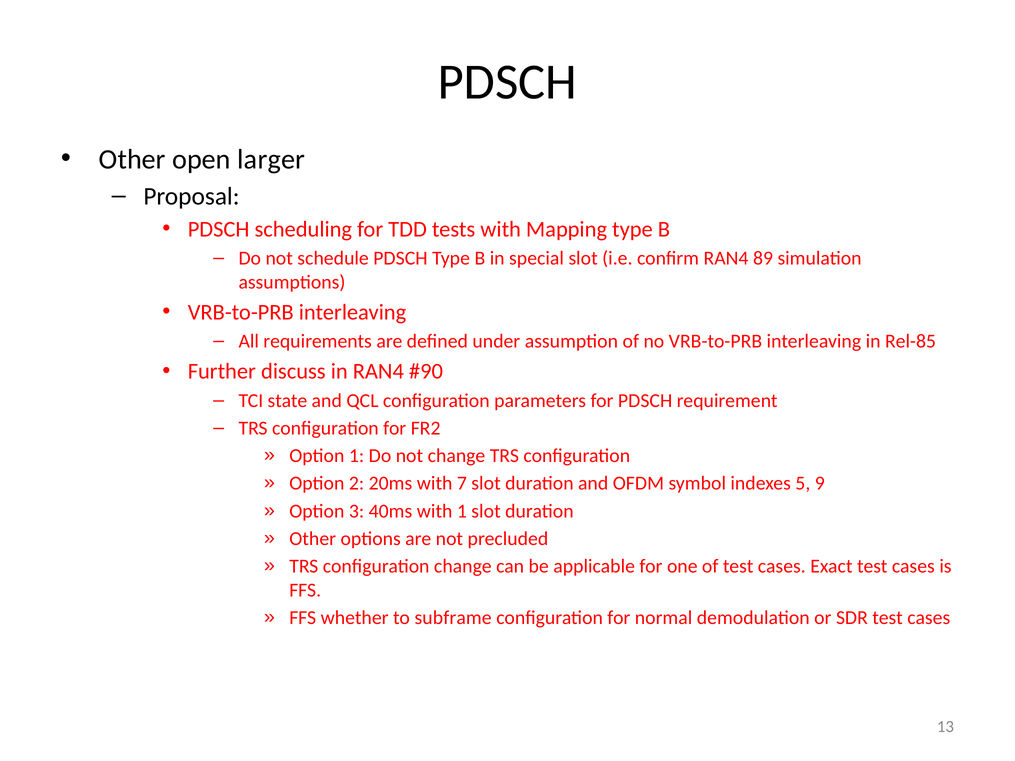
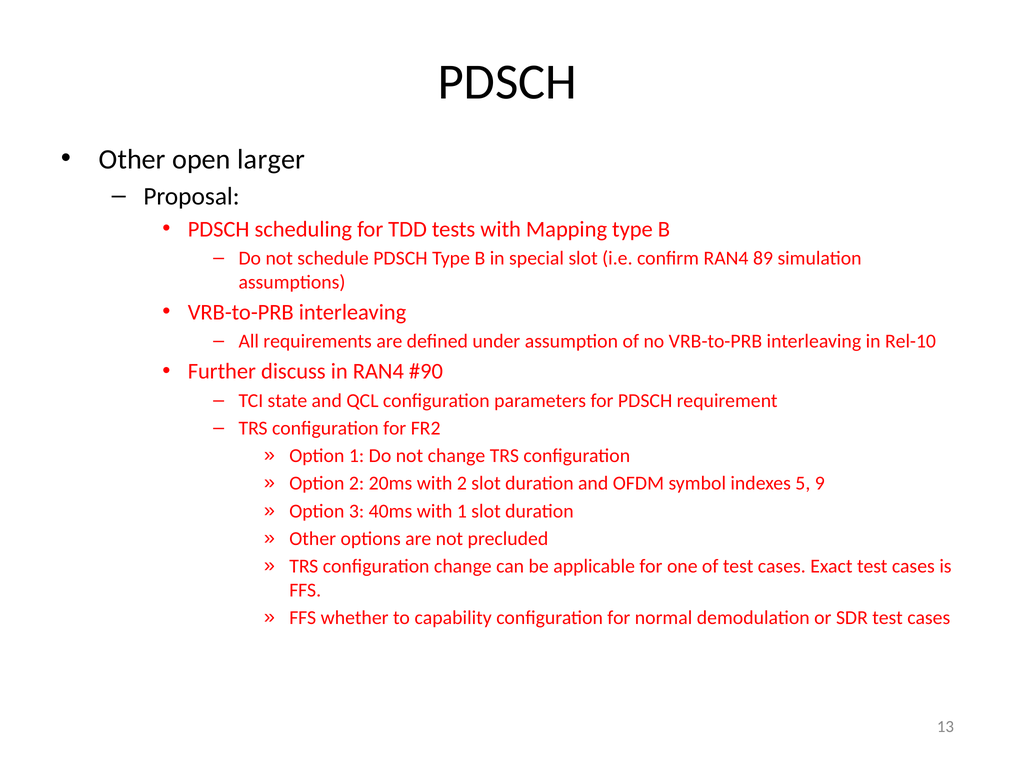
Rel-85: Rel-85 -> Rel-10 (911, 341)
with 7: 7 -> 2 (462, 484)
subframe: subframe -> capability (453, 618)
